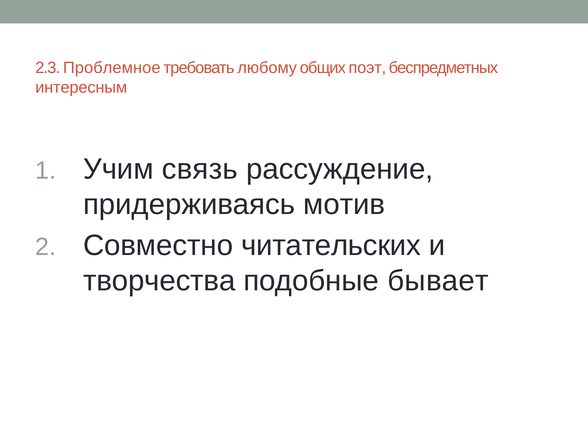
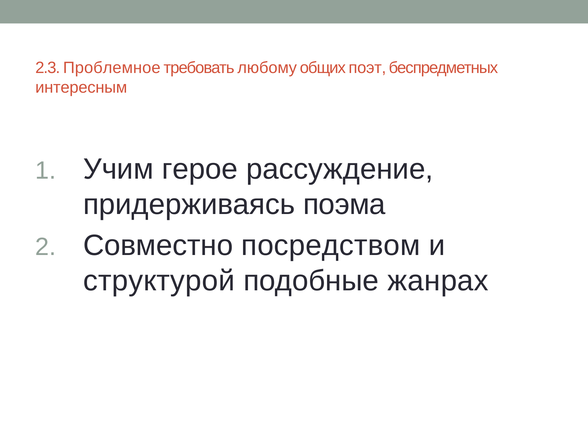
связь: связь -> герое (200, 169)
мотив: мотив -> поэма (344, 204)
читательских: читательских -> посредством (331, 245)
творчества: творчества -> структурой (159, 281)
бывает: бывает -> жанрах (438, 281)
